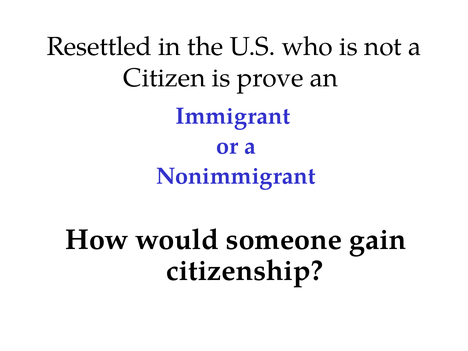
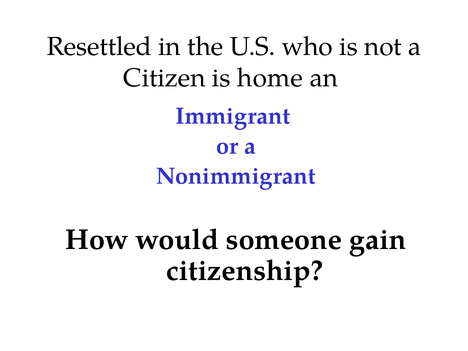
prove: prove -> home (270, 78)
